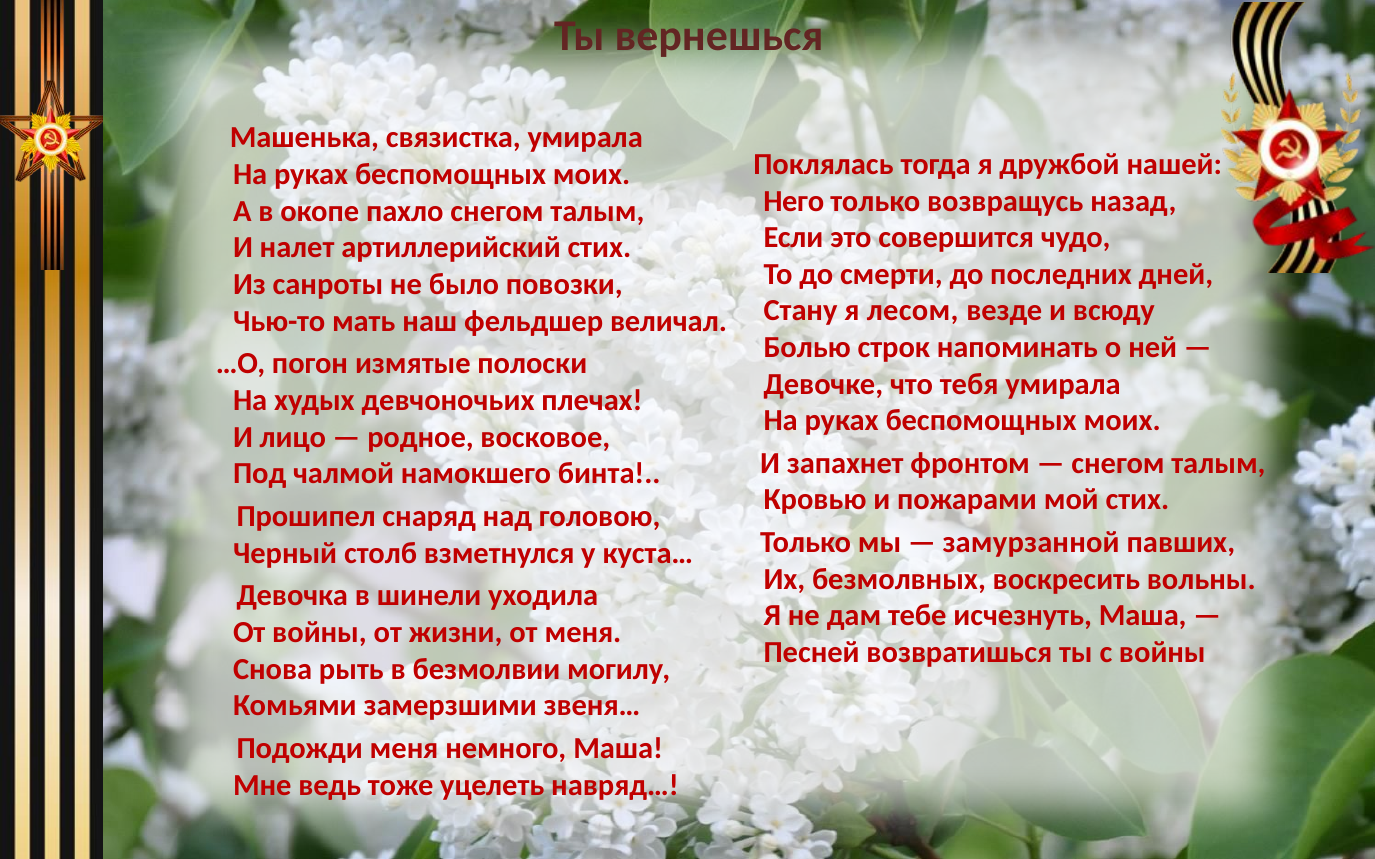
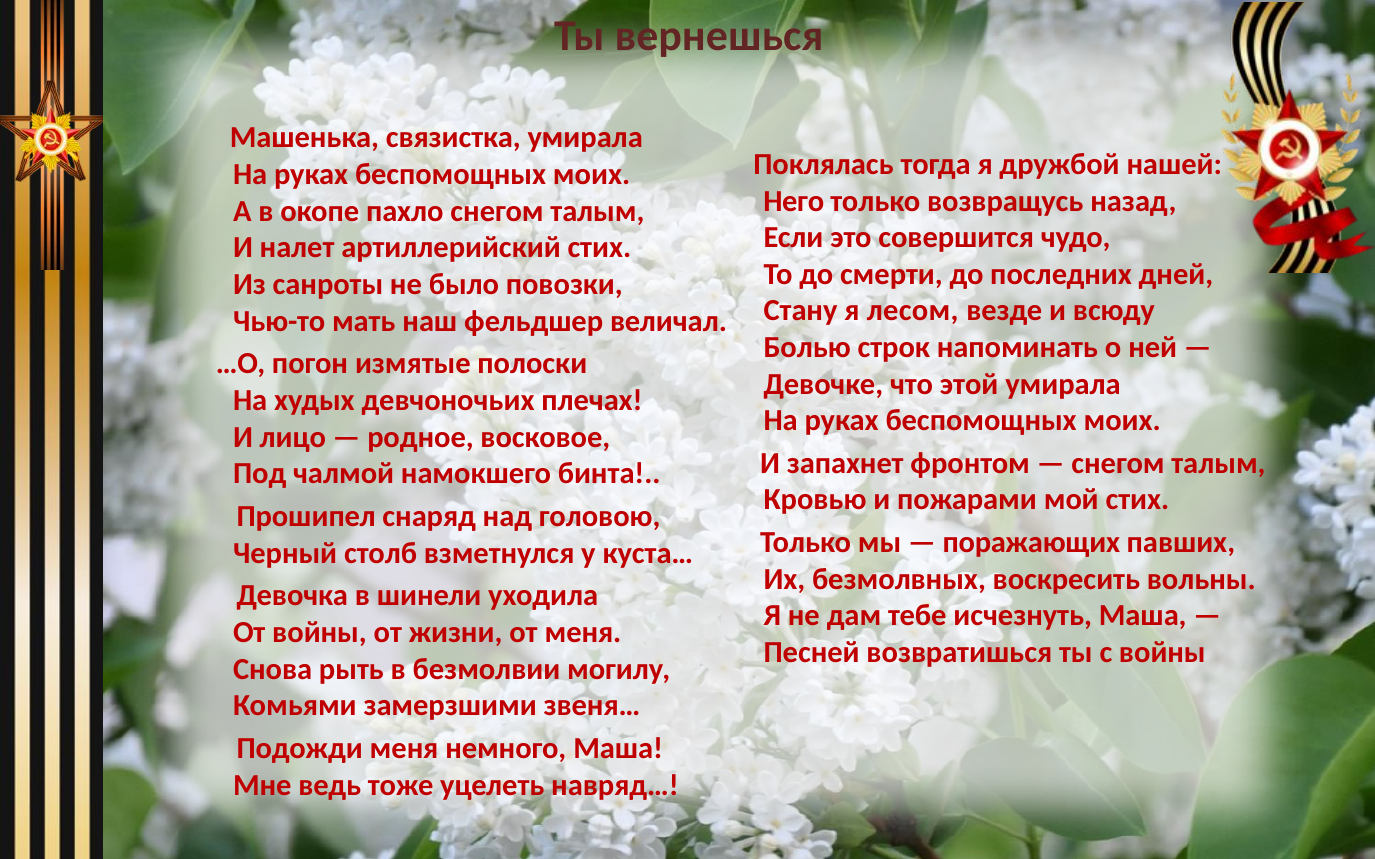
тебя: тебя -> этой (969, 384)
замурзанной: замурзанной -> поражающих (1031, 543)
